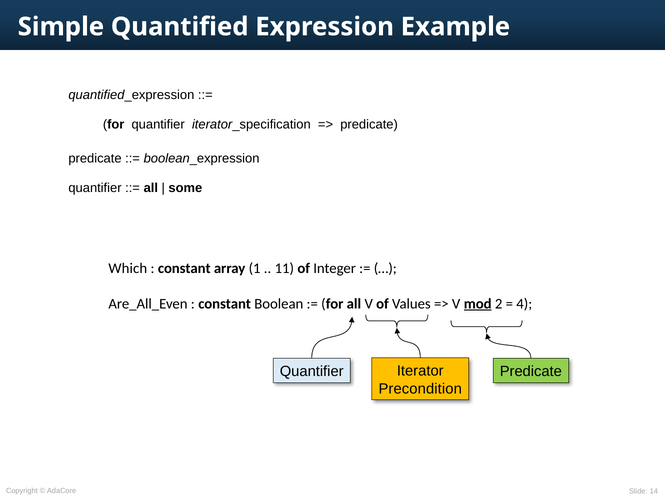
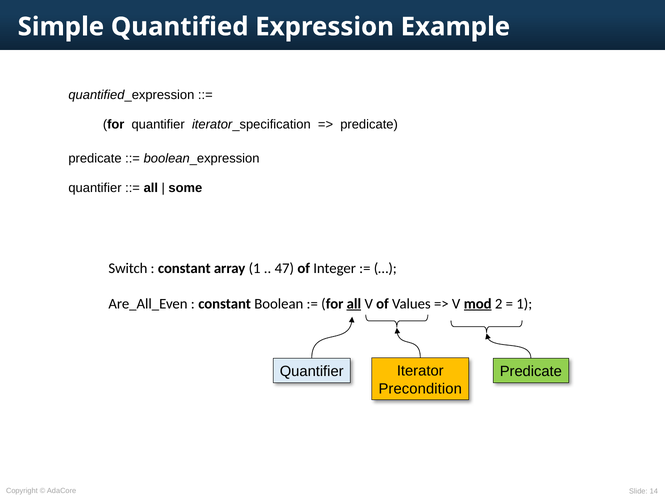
Which: Which -> Switch (128, 268)
11: 11 -> 47 (284, 268)
all underline: none -> present (354, 304)
4: 4 -> 1 (524, 304)
